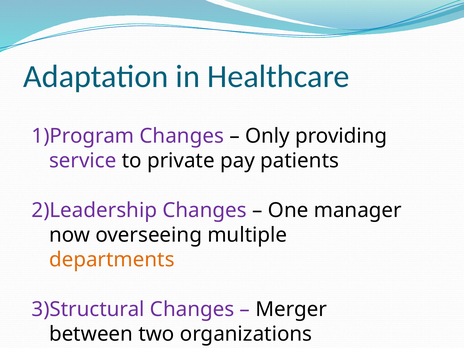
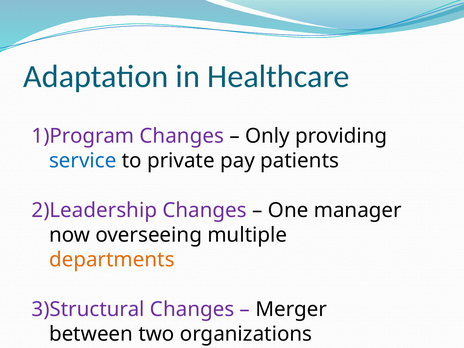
service colour: purple -> blue (83, 161)
